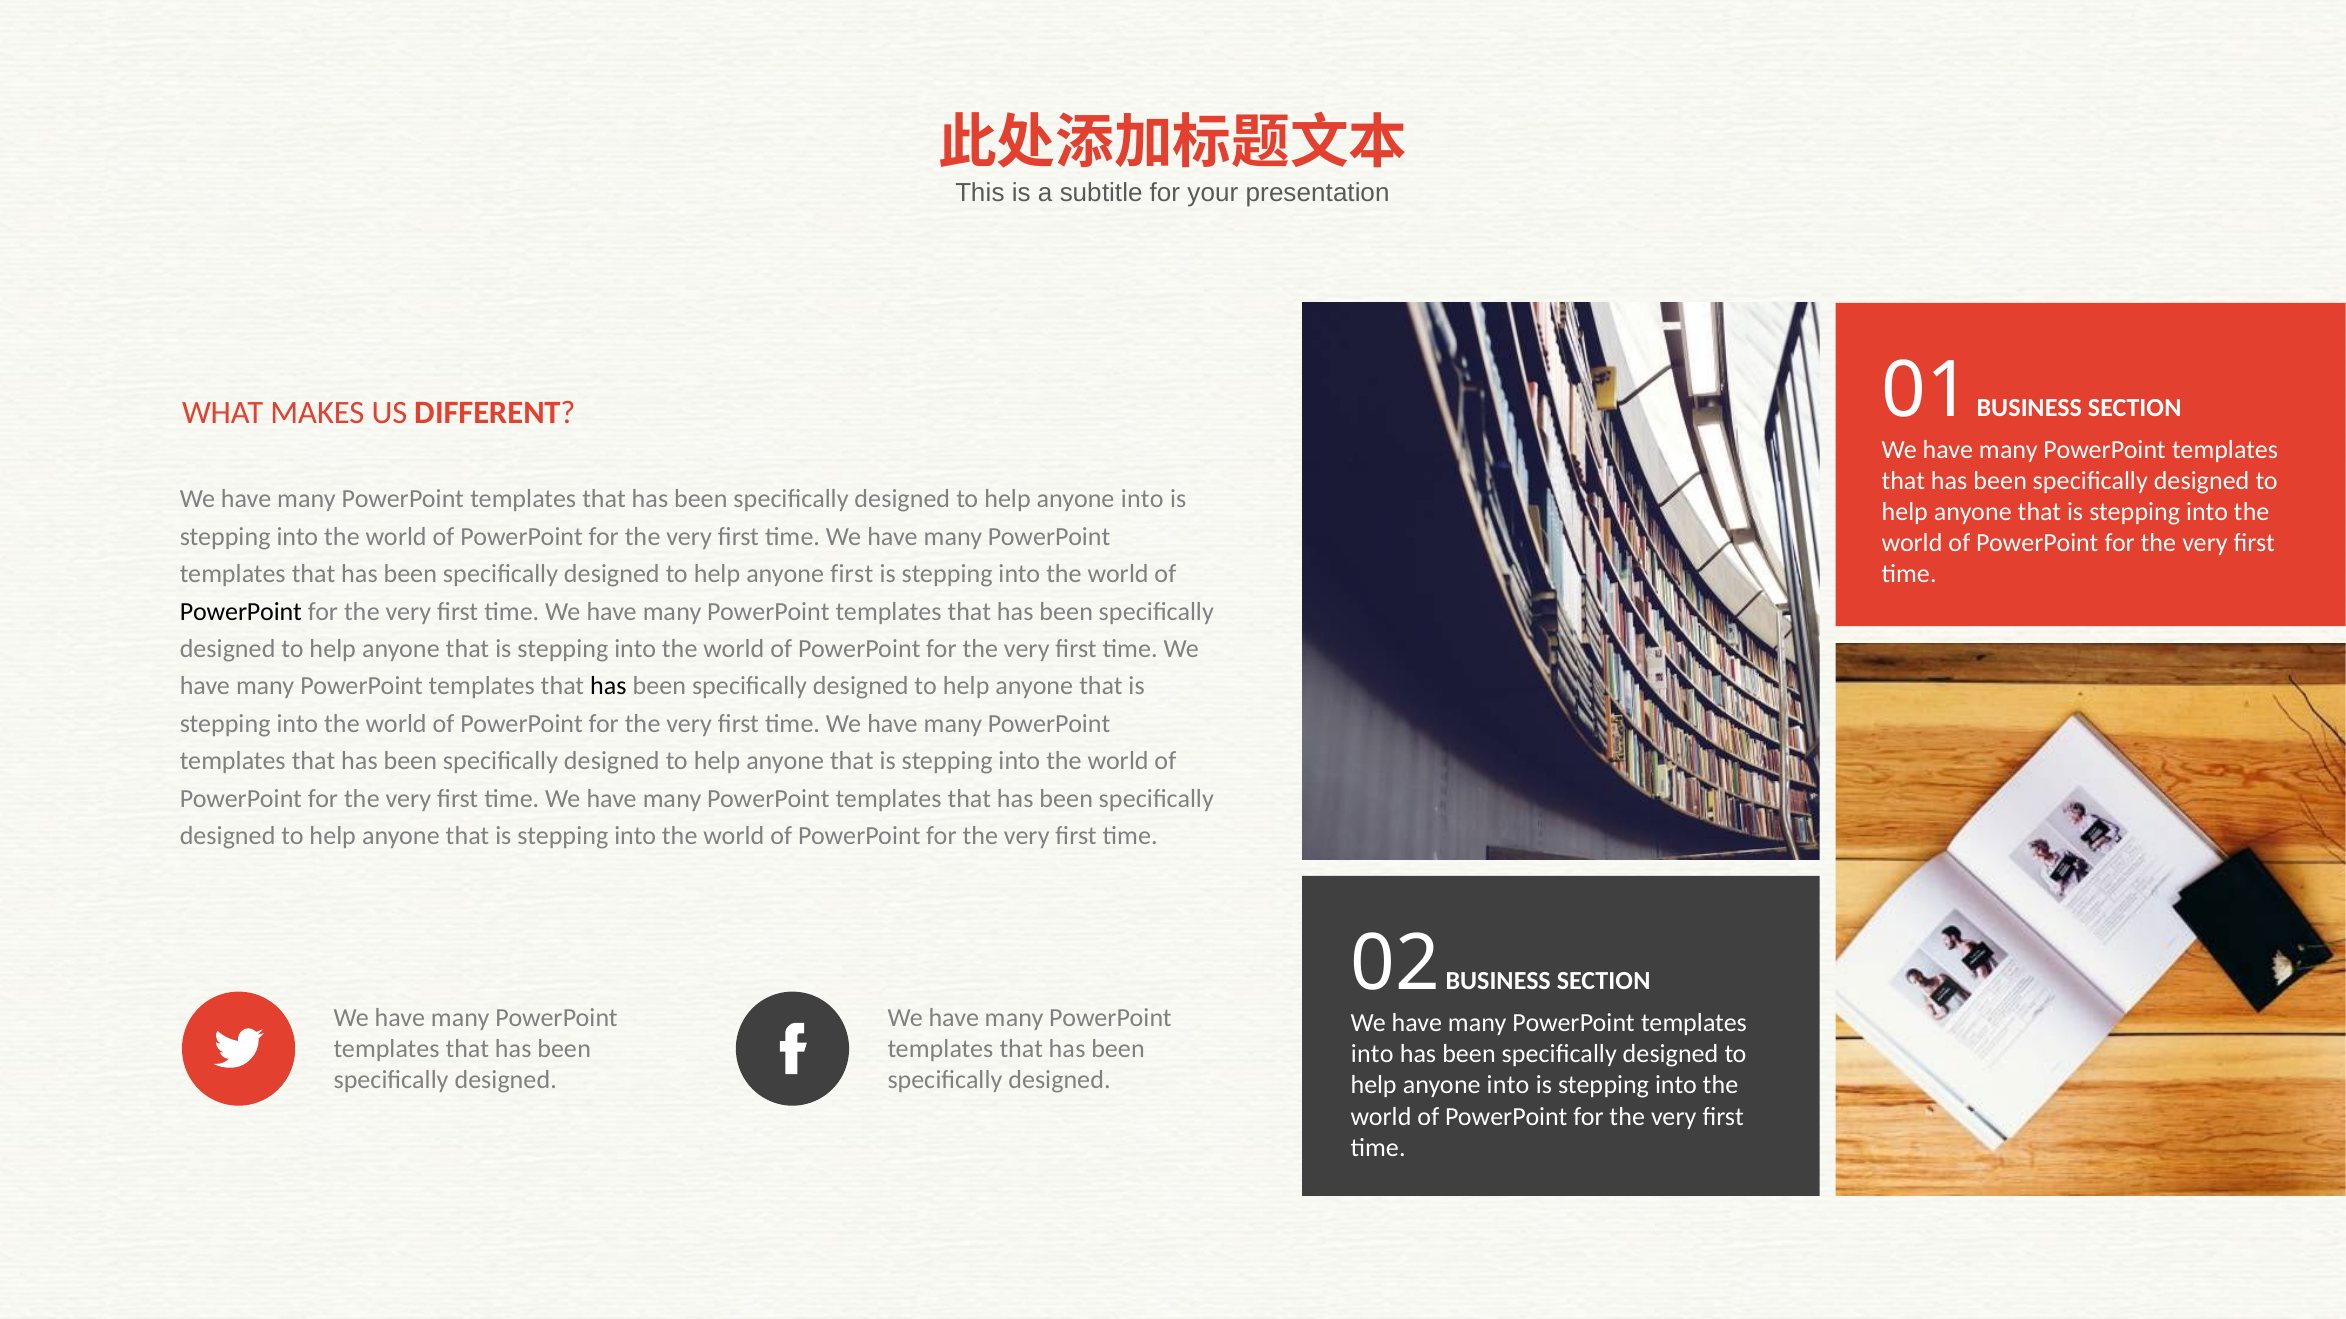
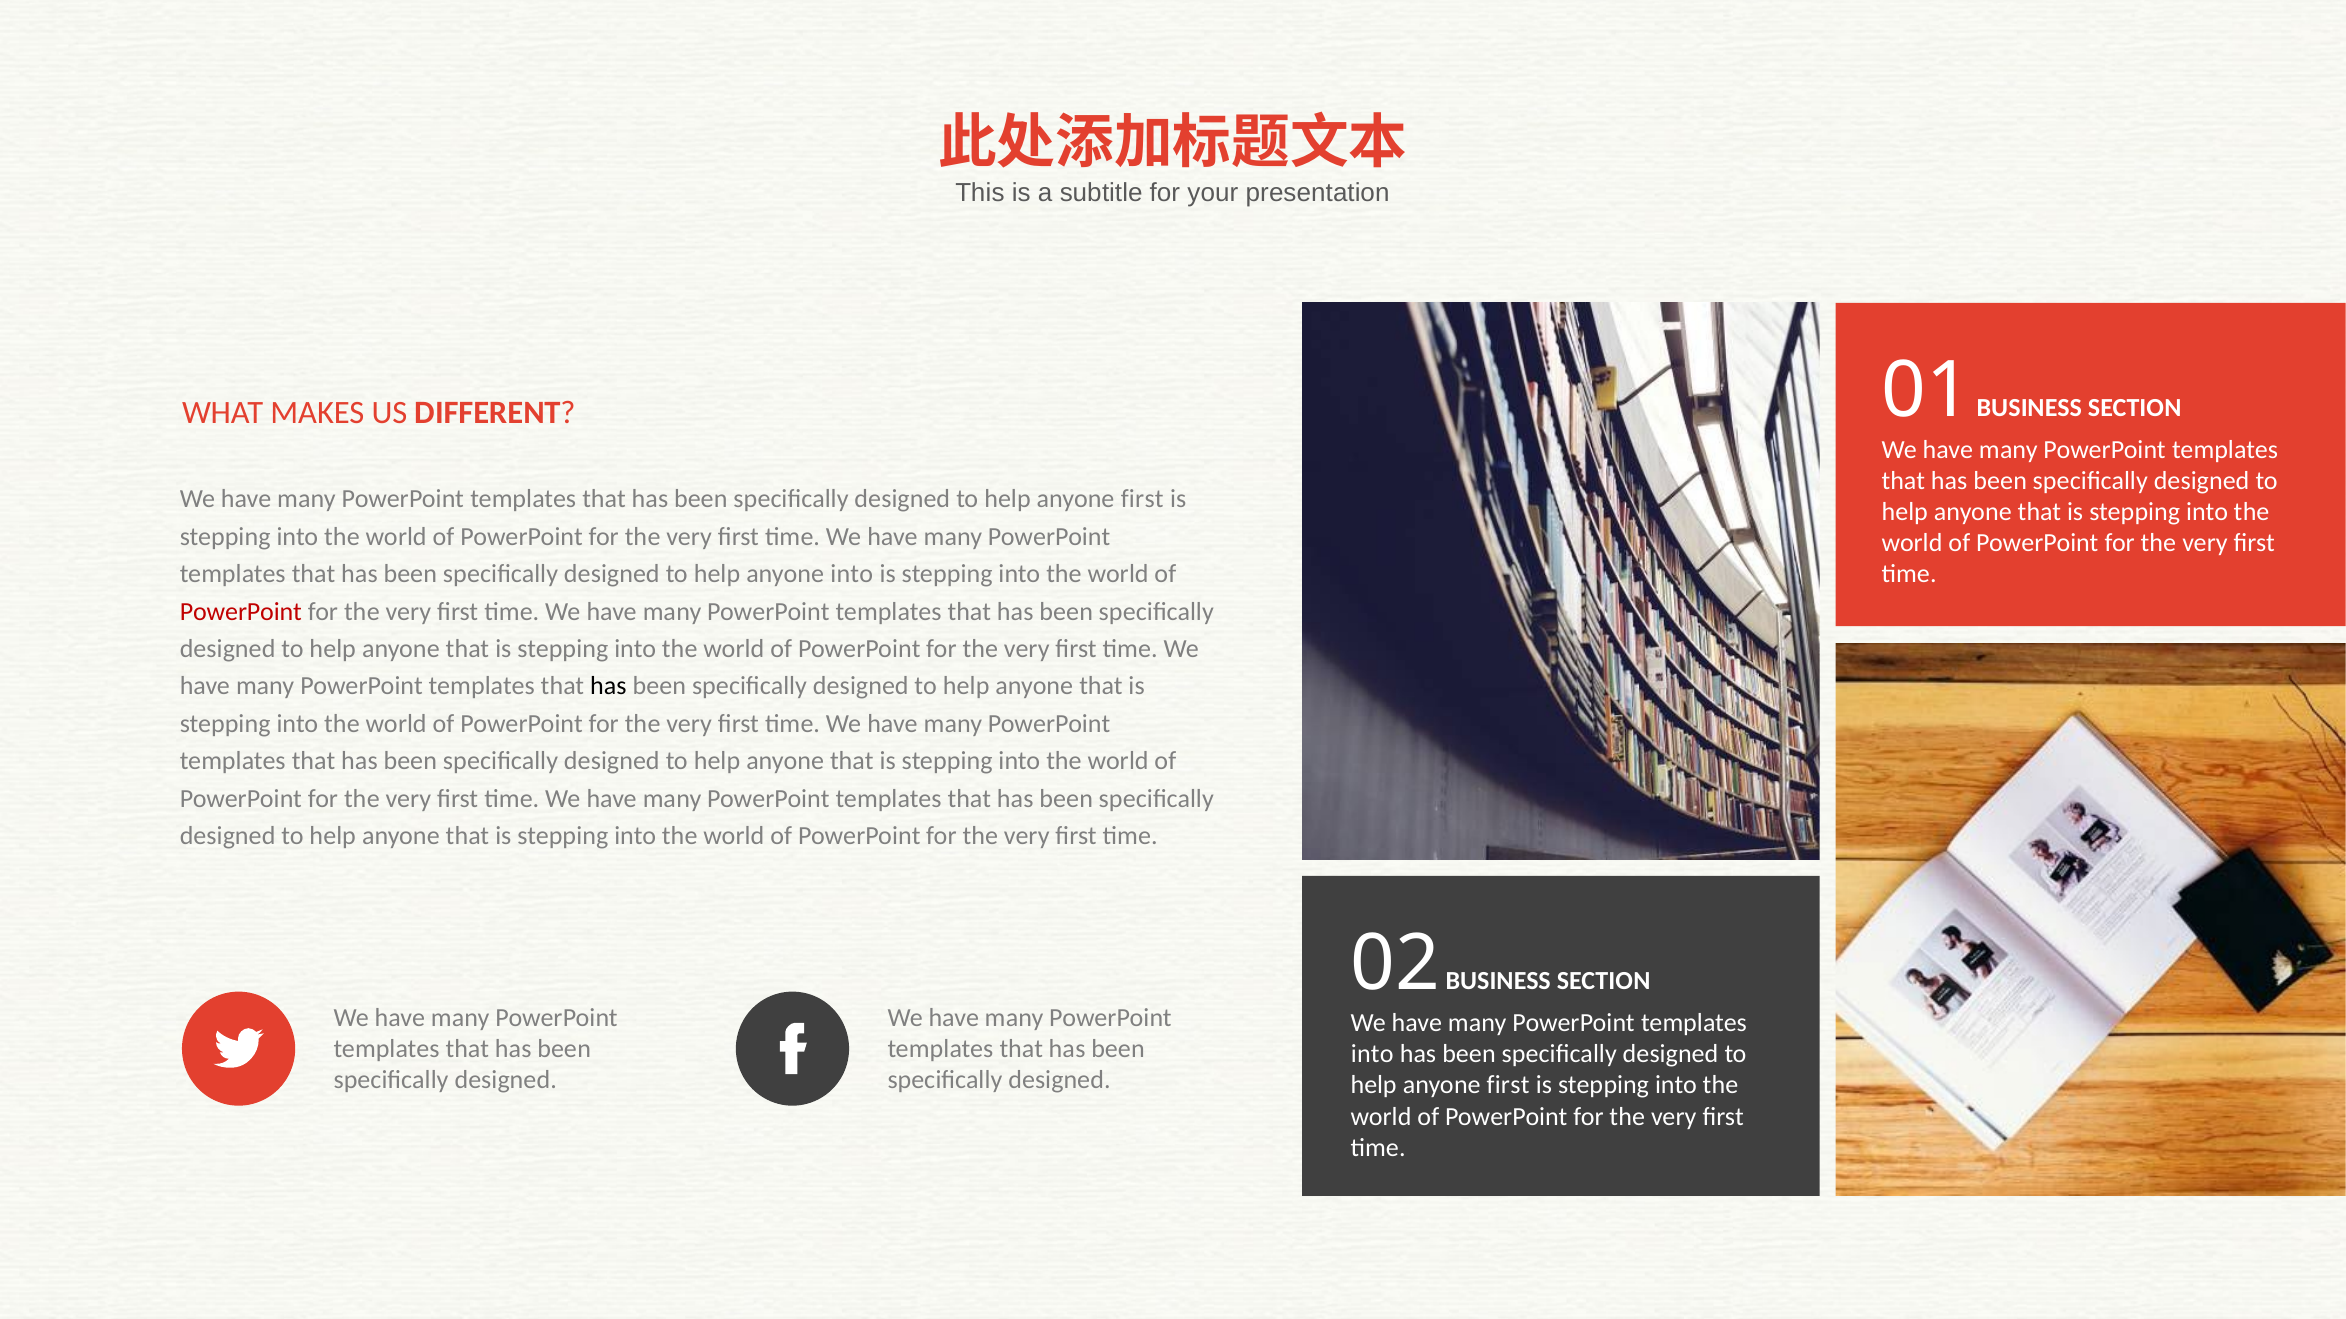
into: into -> first (1142, 499)
anyone first: first -> into (852, 574)
PowerPoint colour: black -> red (241, 612)
into: into -> first (1508, 1086)
